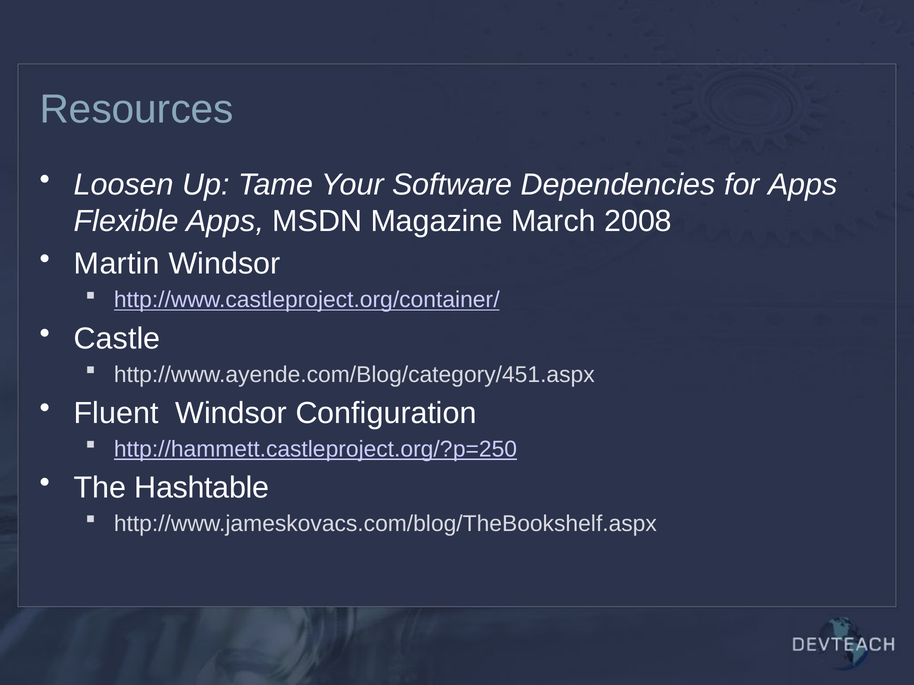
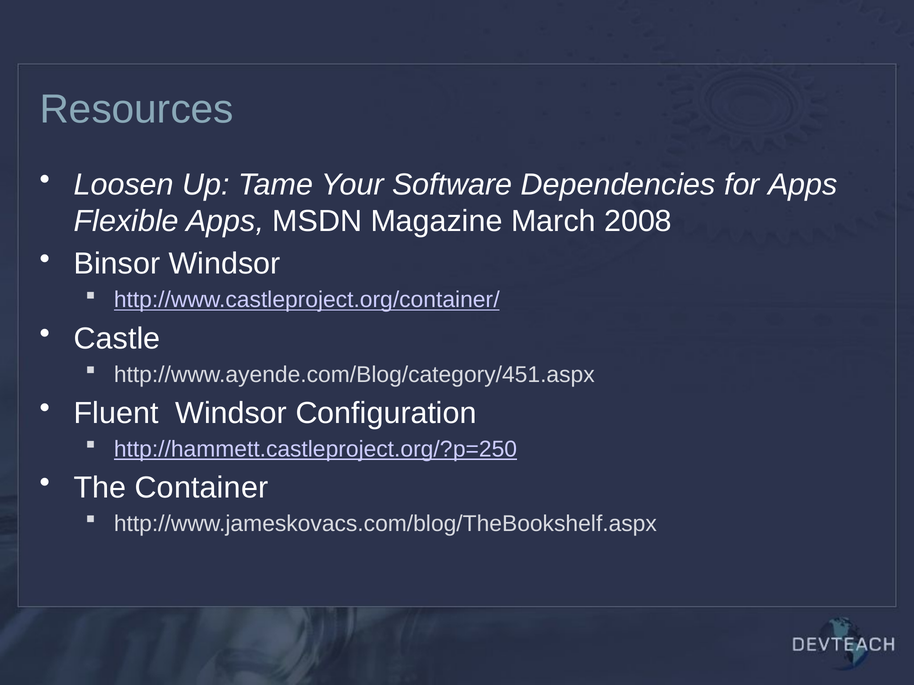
Martin: Martin -> Binsor (117, 264)
Hashtable: Hashtable -> Container (202, 488)
